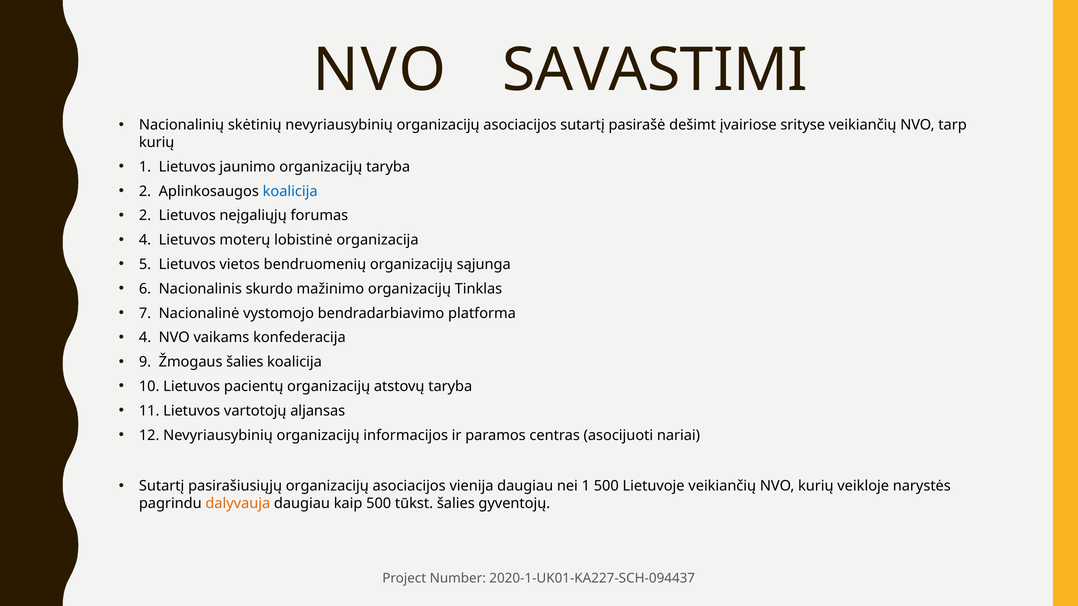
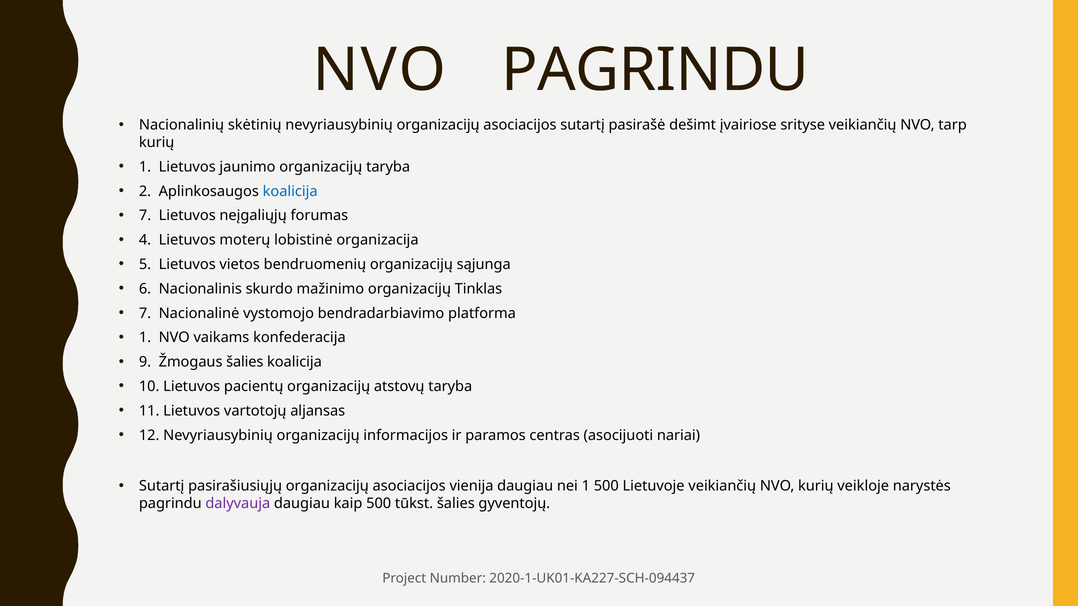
NVO SAVASTIMI: SAVASTIMI -> PAGRINDU (655, 70)
2: 2 -> 7 (145, 216)
4: 4 -> 1 (145, 338)
dalyvauja colour: orange -> purple (238, 504)
